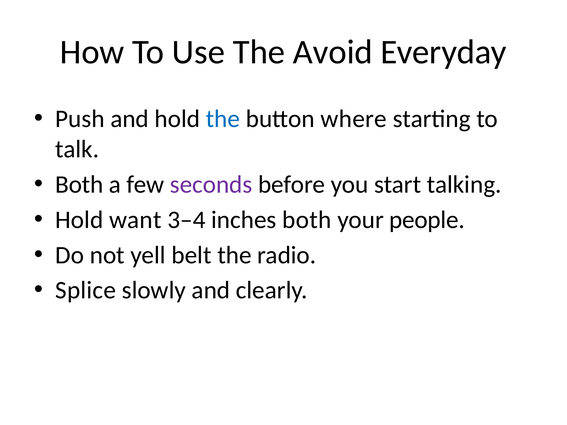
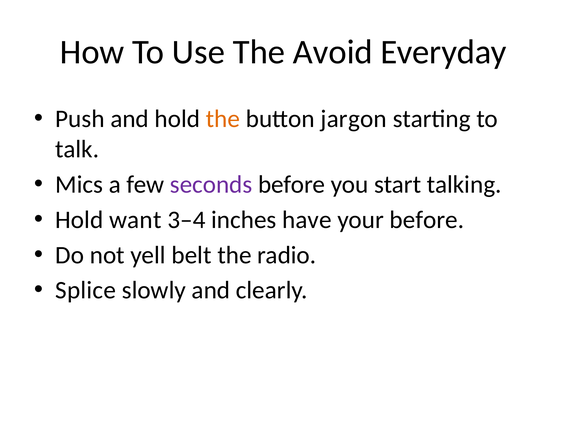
the colour: blue -> orange (223, 119)
where: where -> jargon (354, 119)
Both: Both -> Mics (79, 185)
inches both: both -> have (307, 220)
your people: people -> before (427, 220)
